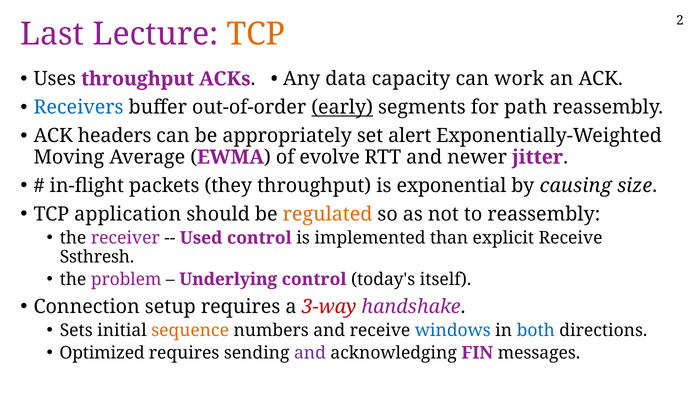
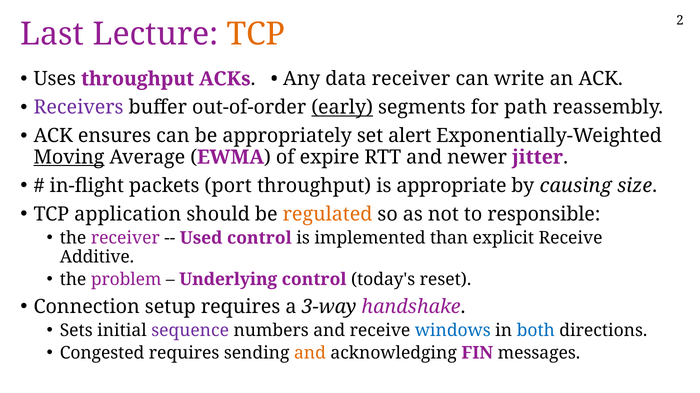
data capacity: capacity -> receiver (411, 79)
work: work -> write (519, 79)
Receivers colour: blue -> purple (78, 108)
headers: headers -> ensures (115, 136)
Moving underline: none -> present (69, 157)
evolve: evolve -> expire (330, 157)
they: they -> port (228, 186)
exponential: exponential -> appropriate (451, 186)
to reassembly: reassembly -> responsible (544, 215)
Ssthresh: Ssthresh -> Additive (97, 257)
itself: itself -> reset (446, 280)
3-way colour: red -> black (329, 307)
sequence colour: orange -> purple (190, 331)
Optimized: Optimized -> Congested (102, 353)
and colour: purple -> orange (310, 353)
